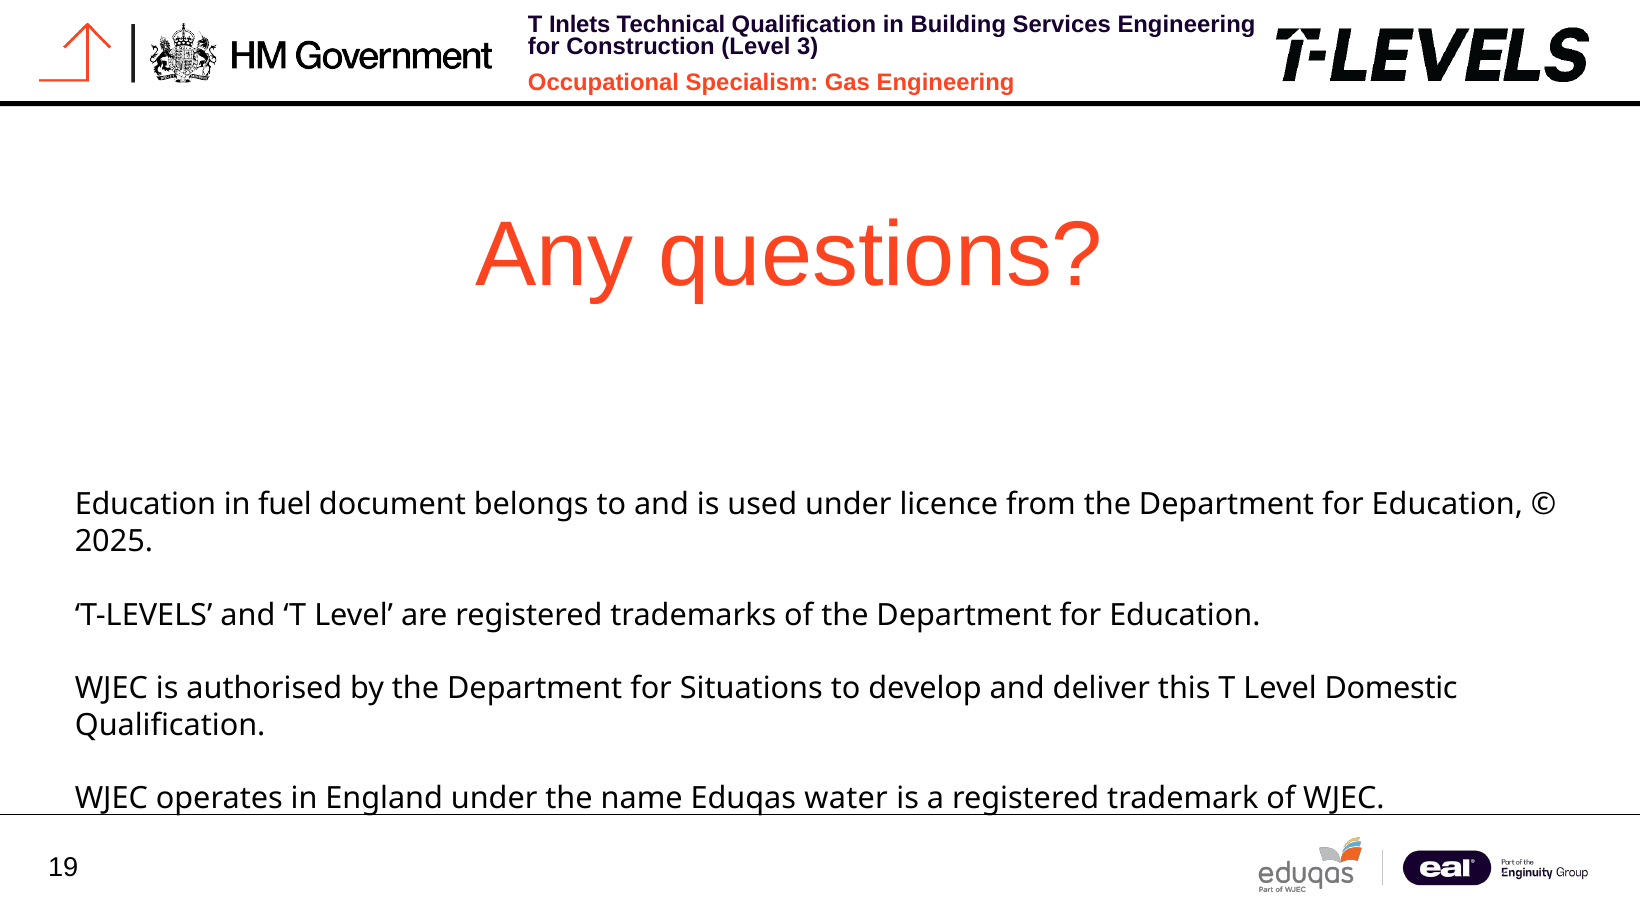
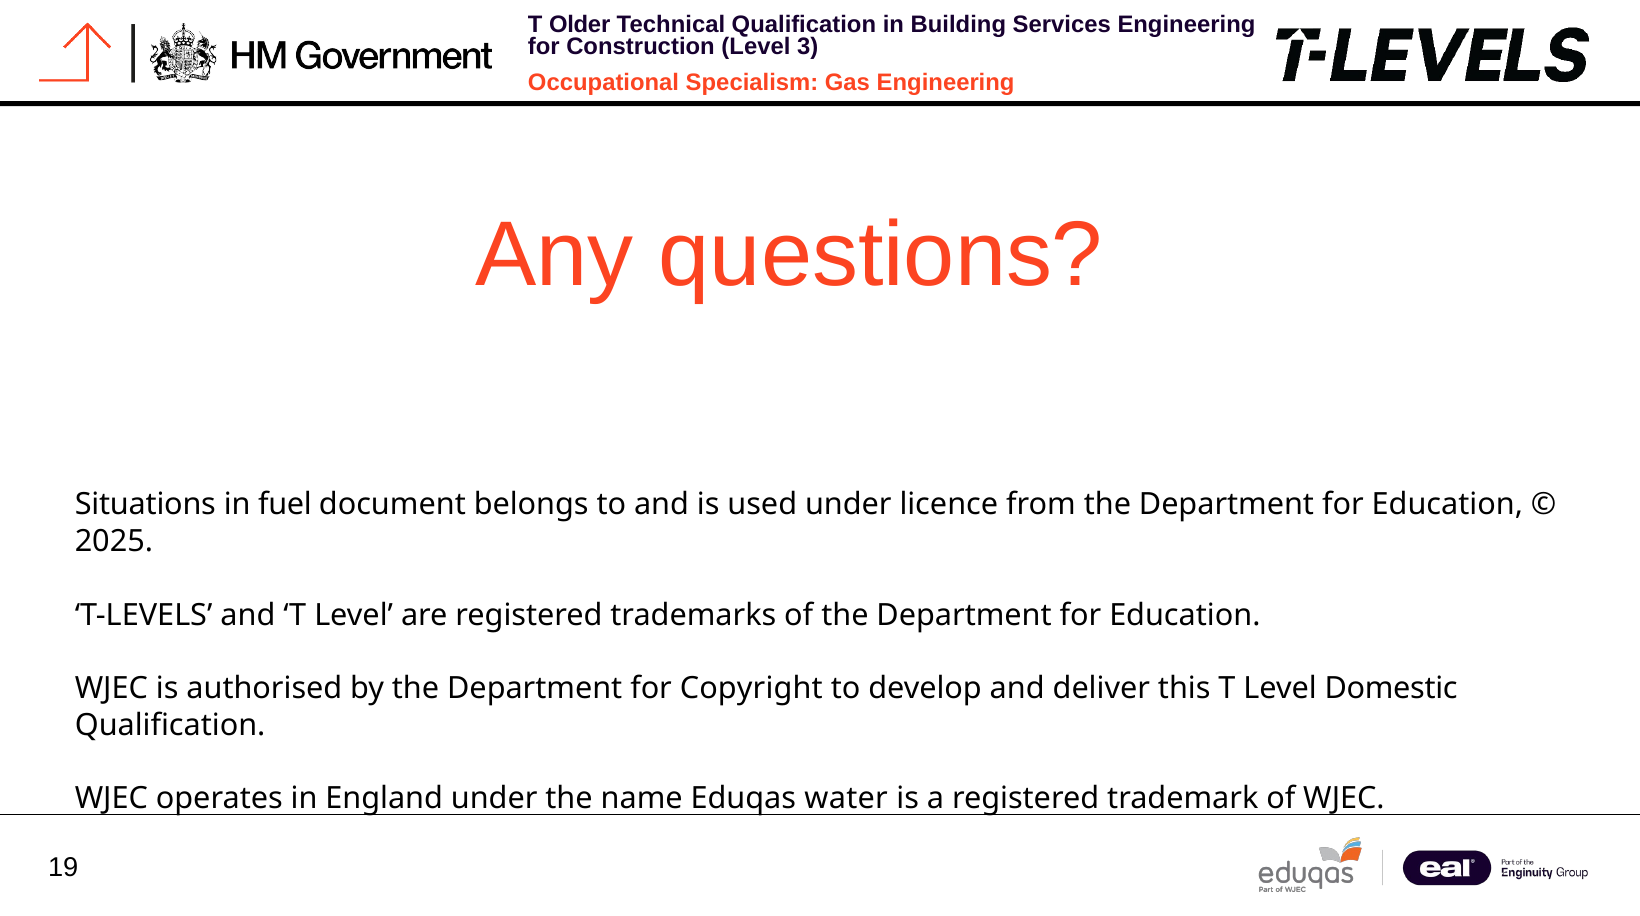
Inlets: Inlets -> Older (580, 25)
Education: Education -> Situations (145, 505)
Situations: Situations -> Copyright (751, 689)
